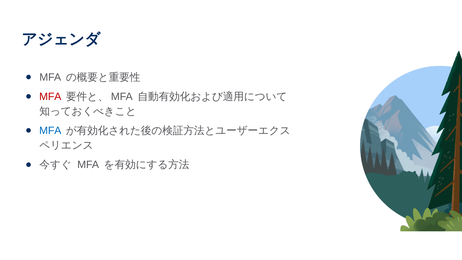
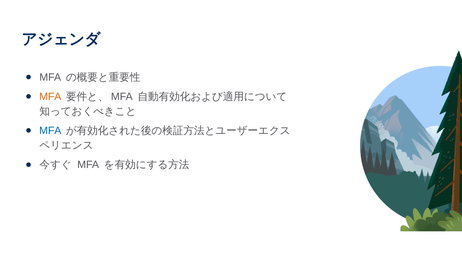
MFA colour: red -> orange (50, 97)
